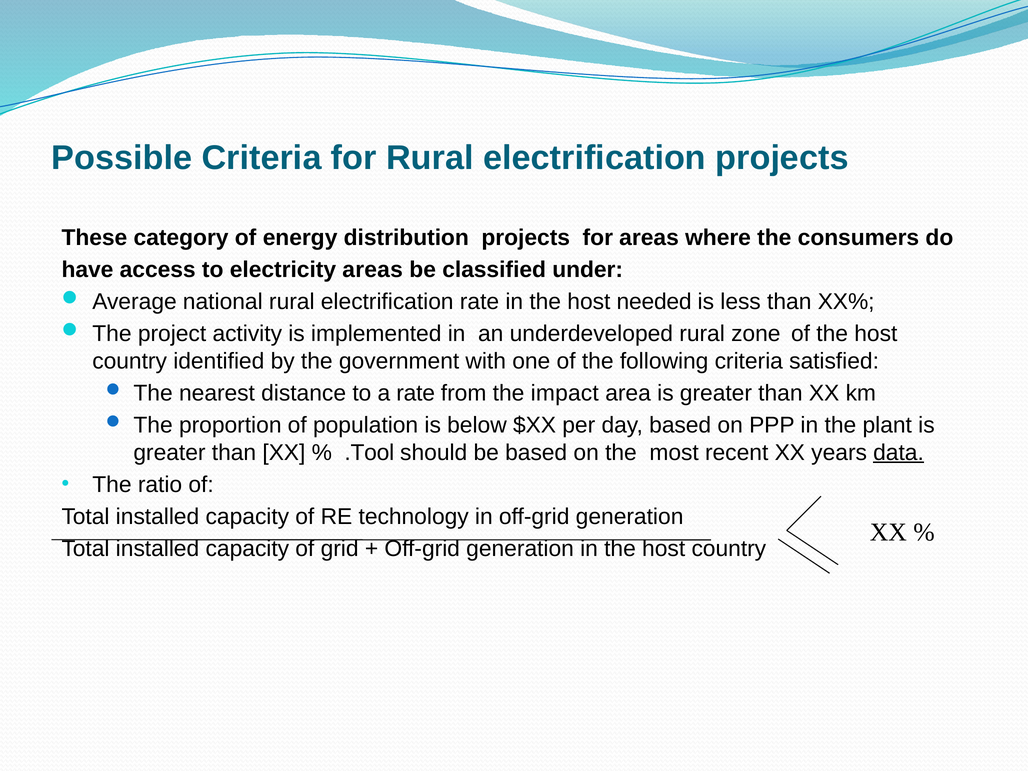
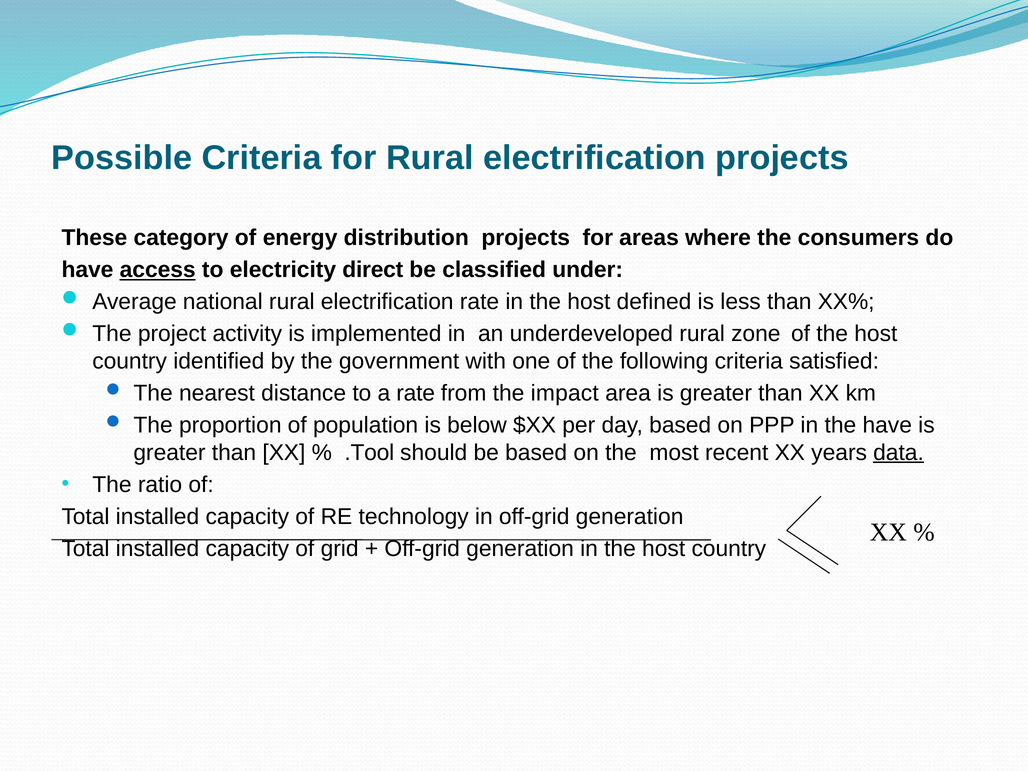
access underline: none -> present (158, 270)
electricity areas: areas -> direct (373, 270)
needed: needed -> defined (654, 302)
the plant: plant -> have (887, 425)
